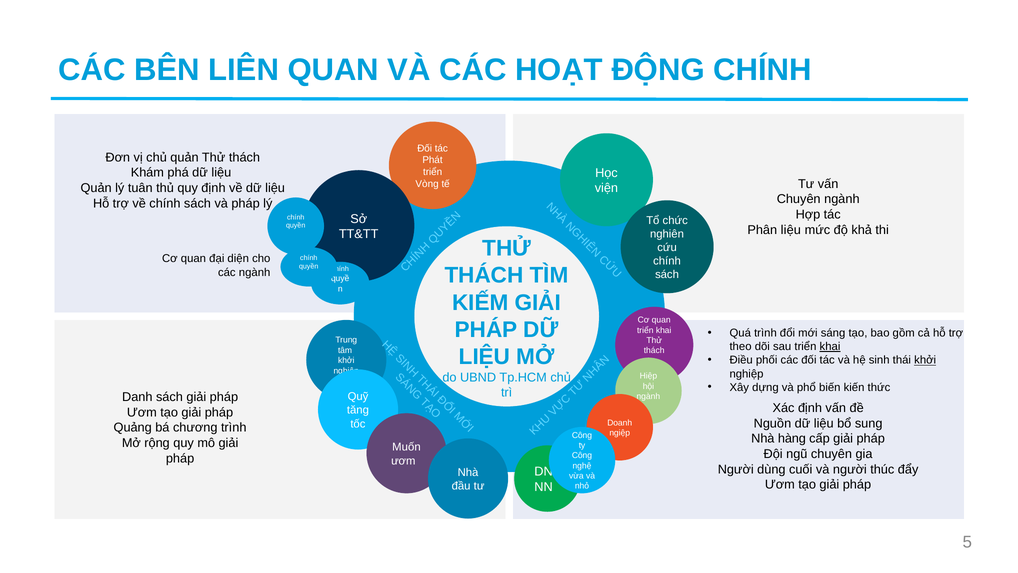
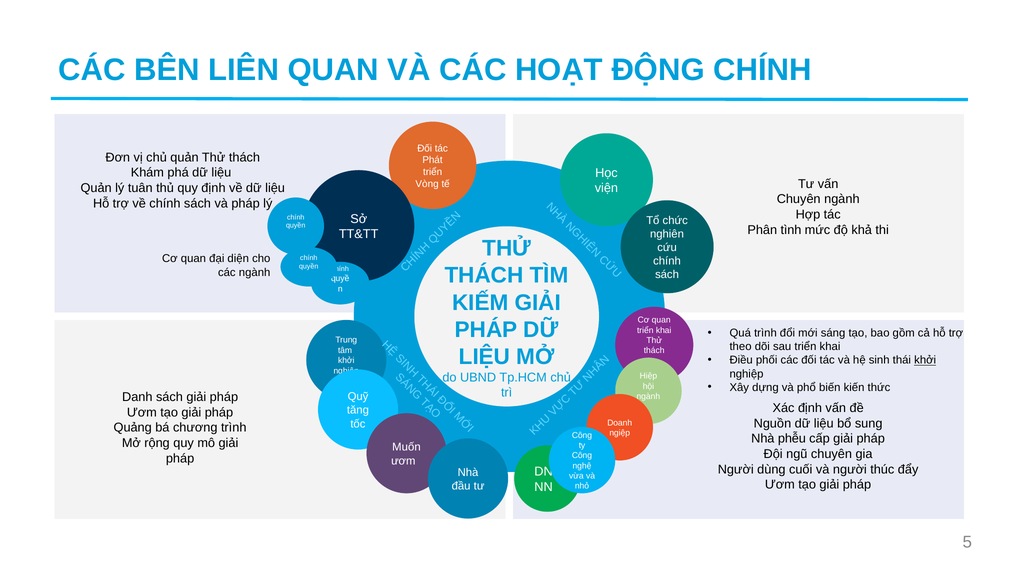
Phân liệu: liệu -> tình (791, 230)
khai underline: present -> none (830, 346)
hàng: hàng -> phễu (792, 439)
